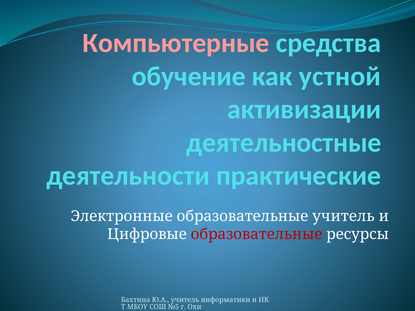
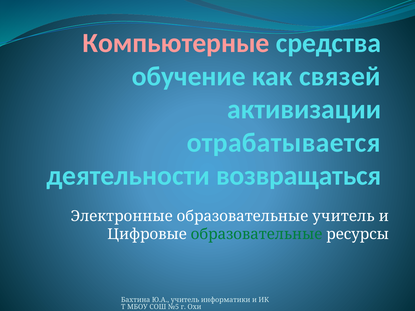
устной: устной -> связей (340, 76)
деятельностные: деятельностные -> отрабатывается (284, 143)
практические: практические -> возвращаться (299, 176)
образовательные colour: red -> green (257, 234)
